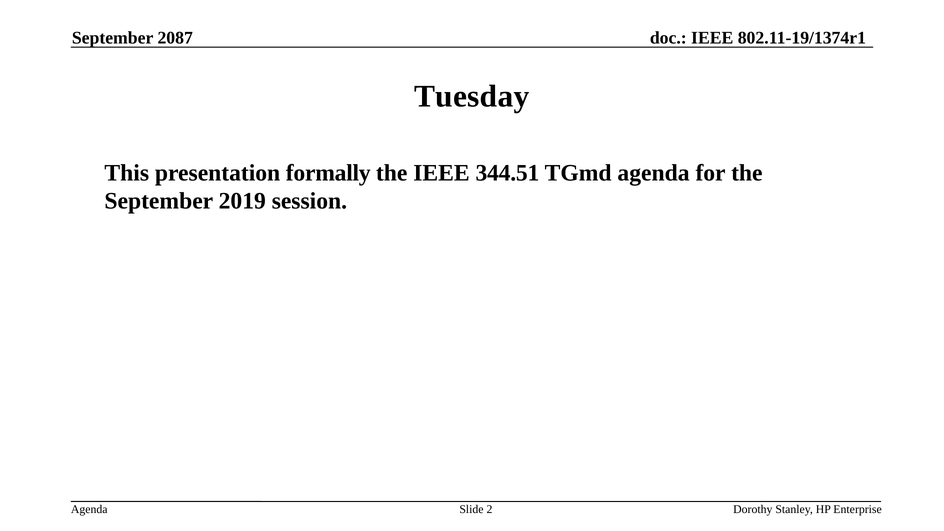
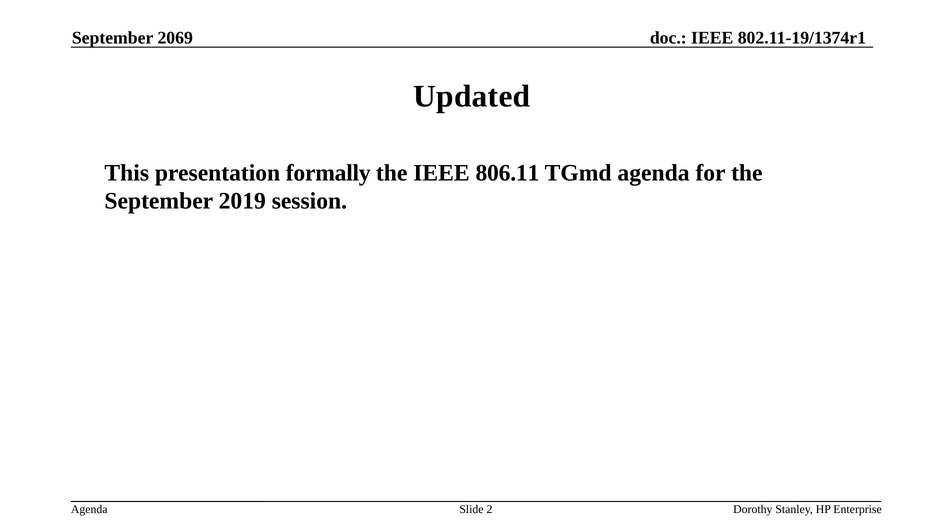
2087: 2087 -> 2069 (175, 38)
Tuesday: Tuesday -> Updated (472, 97)
344.51: 344.51 -> 806.11 (507, 173)
